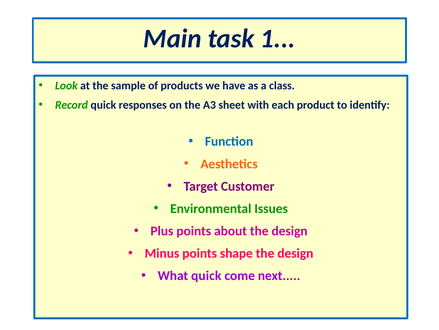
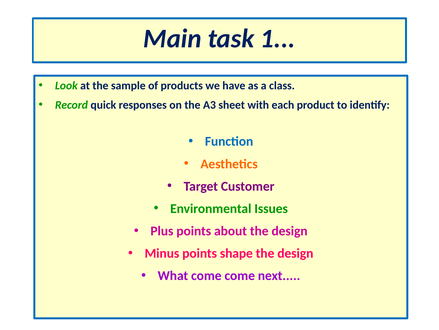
What quick: quick -> come (206, 275)
